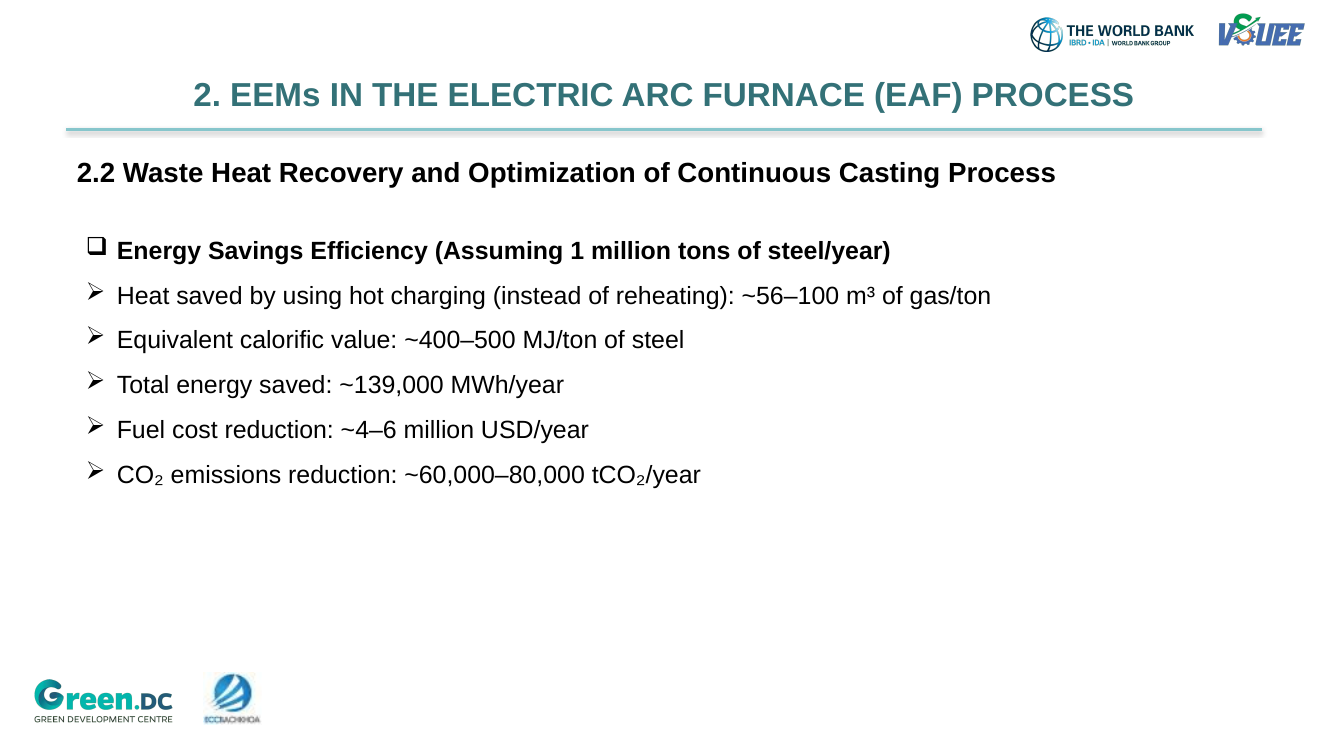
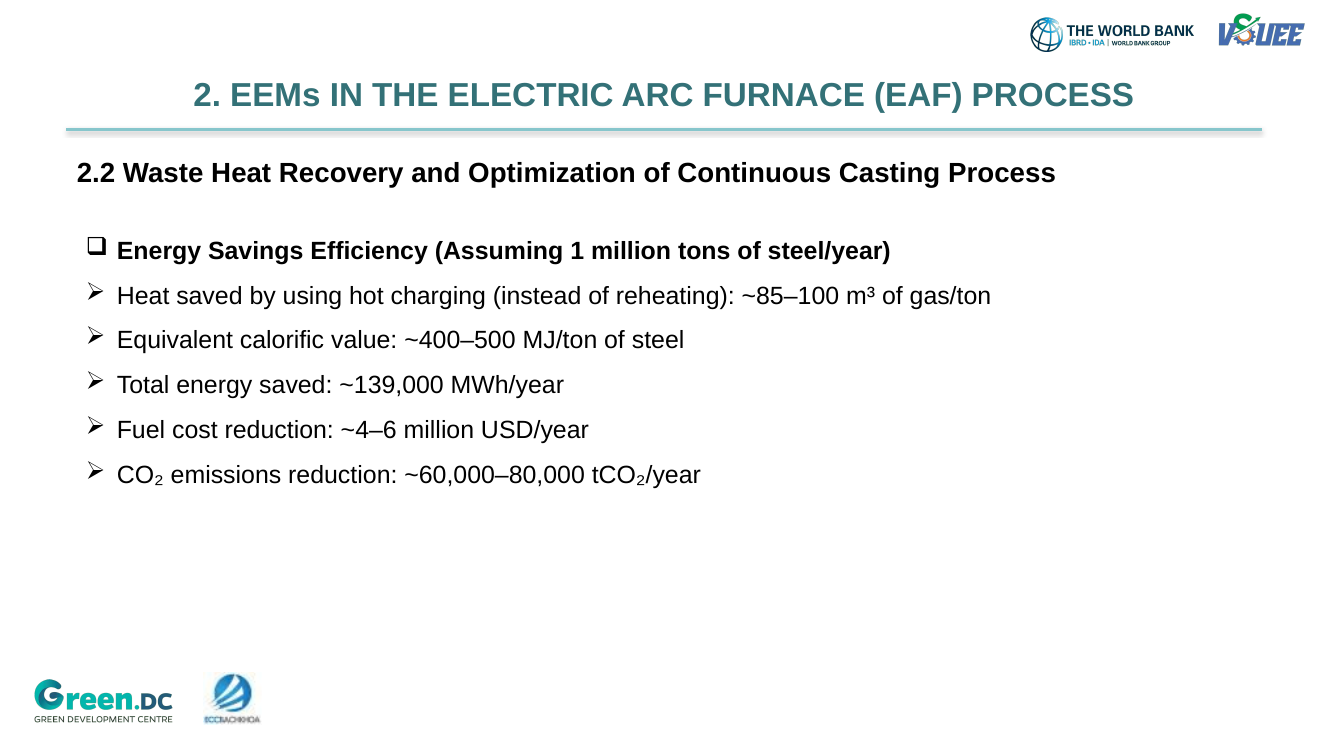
~56–100: ~56–100 -> ~85–100 (790, 296)
